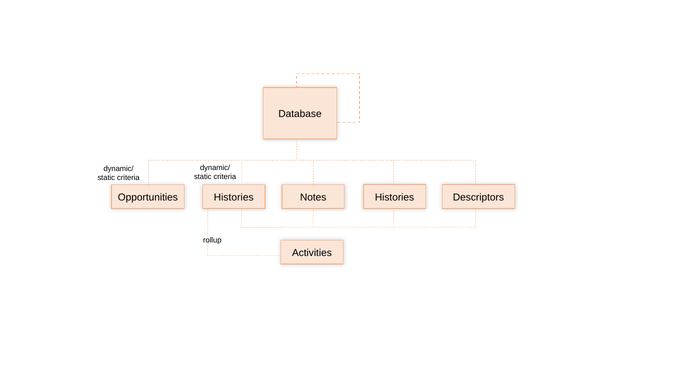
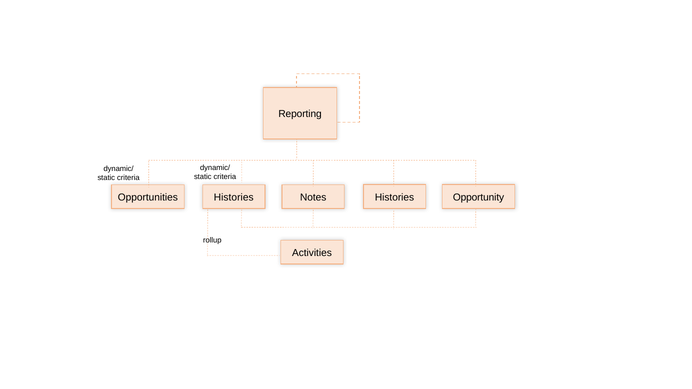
Database: Database -> Reporting (300, 114)
Descriptors: Descriptors -> Opportunity (479, 197)
